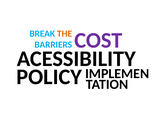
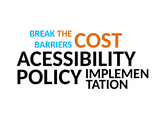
COST colour: purple -> orange (98, 40)
